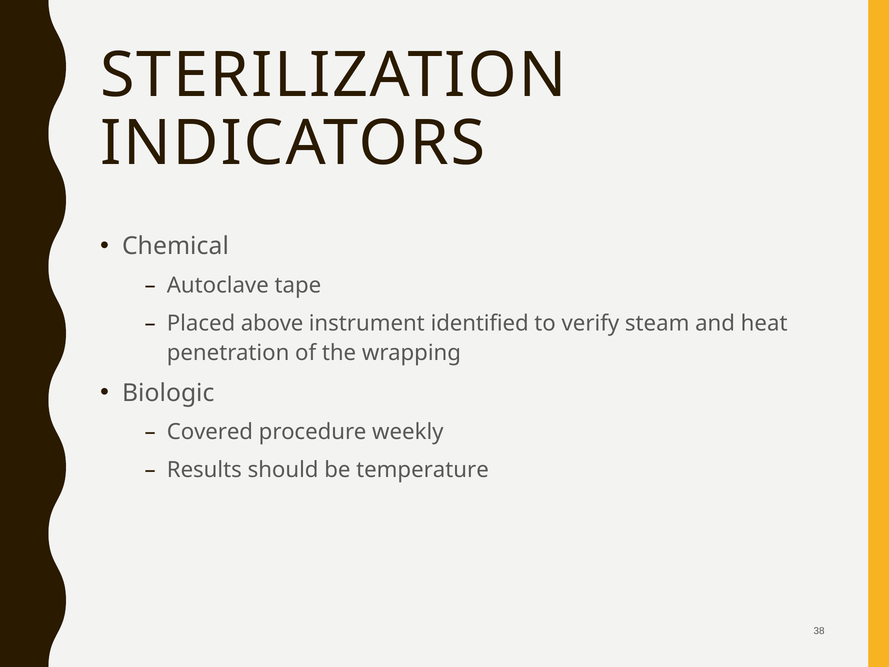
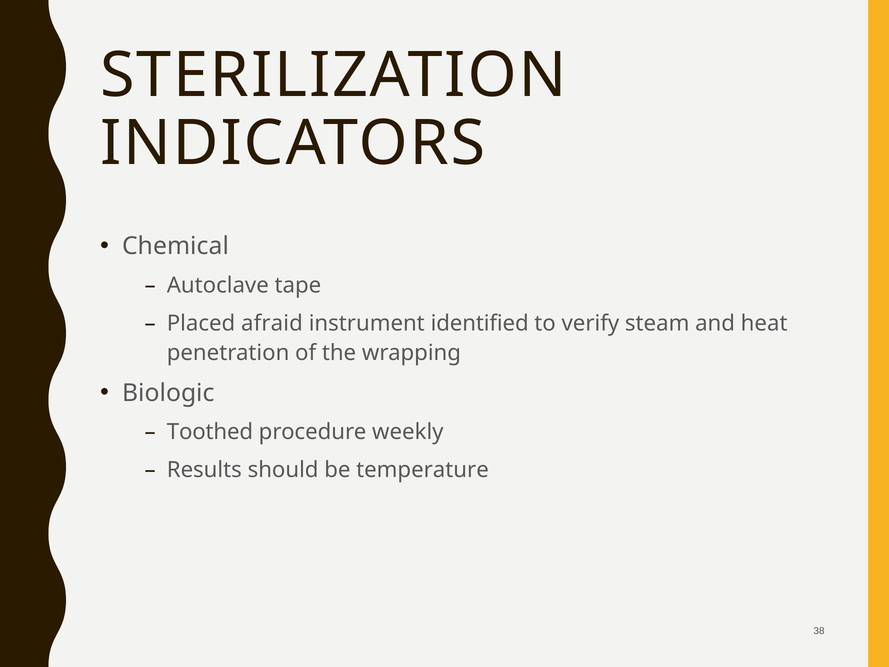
above: above -> afraid (272, 323)
Covered: Covered -> Toothed (210, 432)
